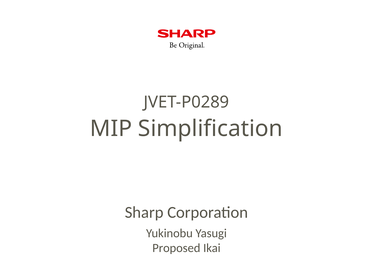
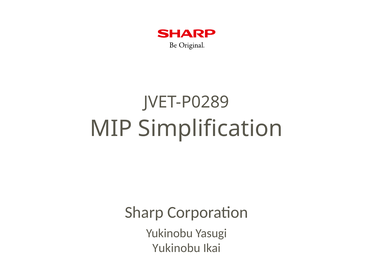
Proposed: Proposed -> Yukinobu (176, 248)
